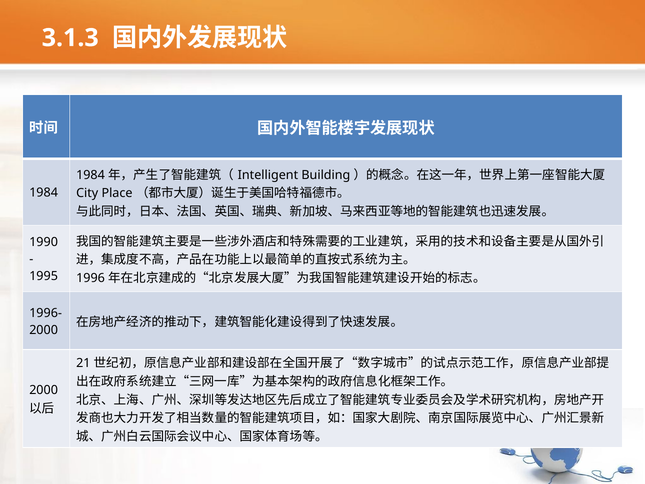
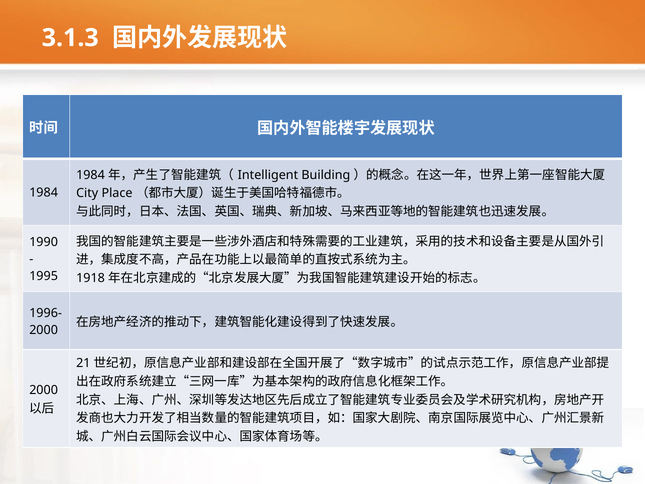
1996: 1996 -> 1918 (91, 278)
